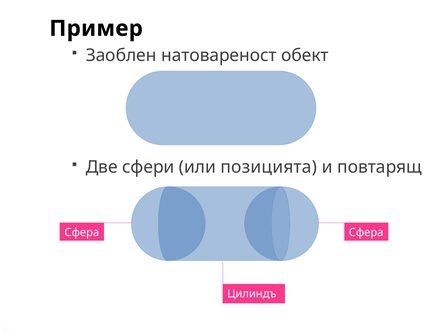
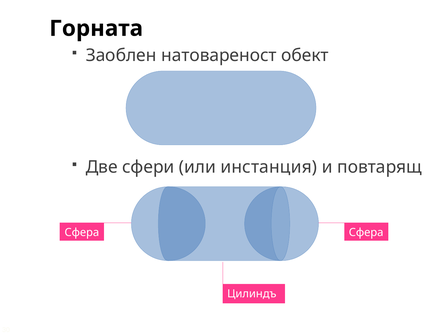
Пример: Пример -> Горната (96, 28)
позицията: позицията -> инстанция (269, 167)
